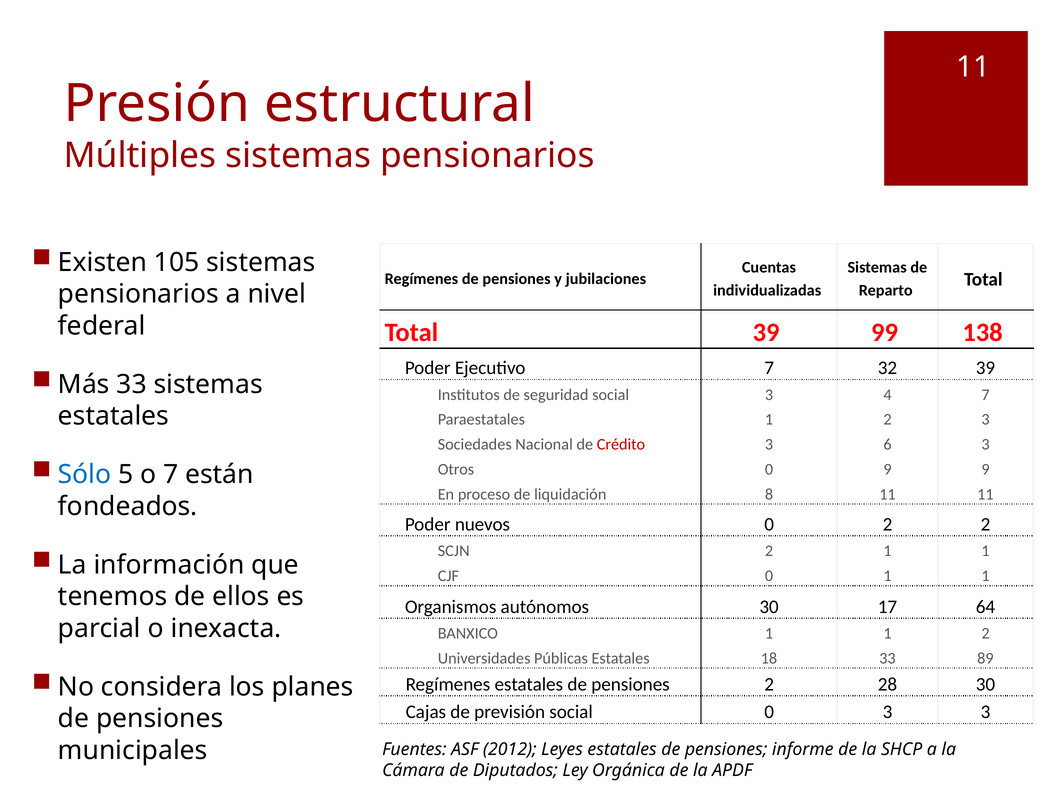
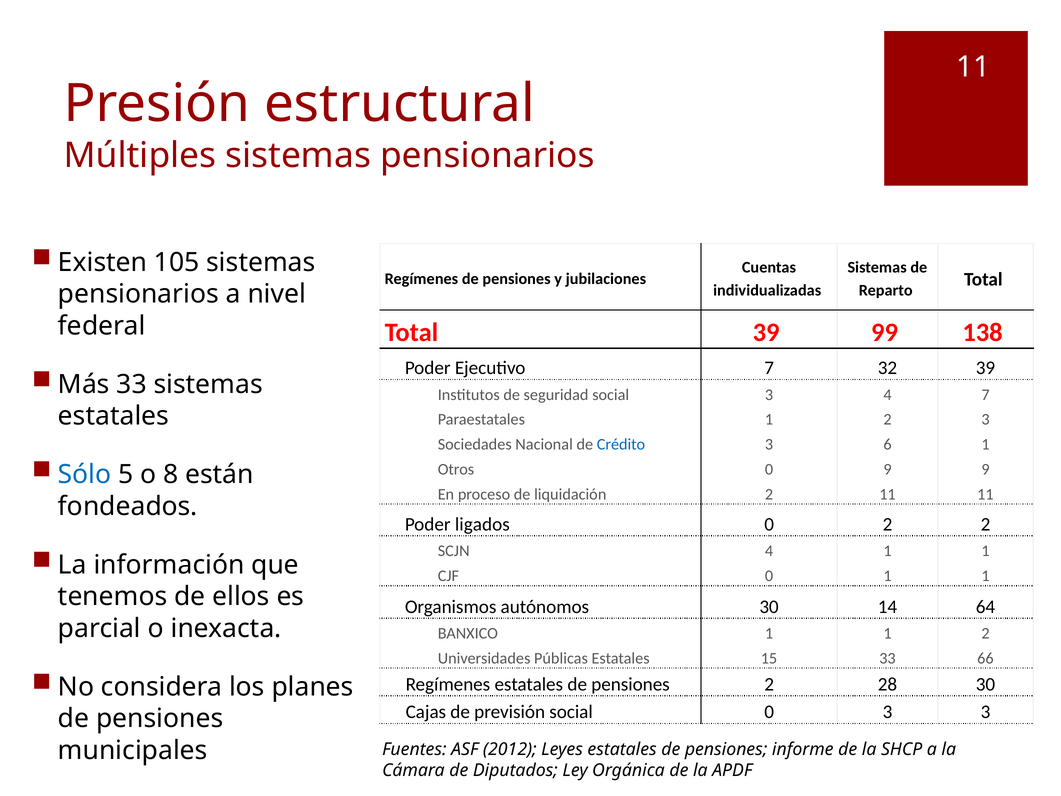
Crédito colour: red -> blue (621, 444)
6 3: 3 -> 1 (985, 444)
o 7: 7 -> 8 (171, 474)
liquidación 8: 8 -> 2 (769, 494)
nuevos: nuevos -> ligados (482, 524)
SCJN 2: 2 -> 4 (769, 551)
17: 17 -> 14 (887, 607)
18: 18 -> 15 (769, 658)
89: 89 -> 66 (985, 658)
